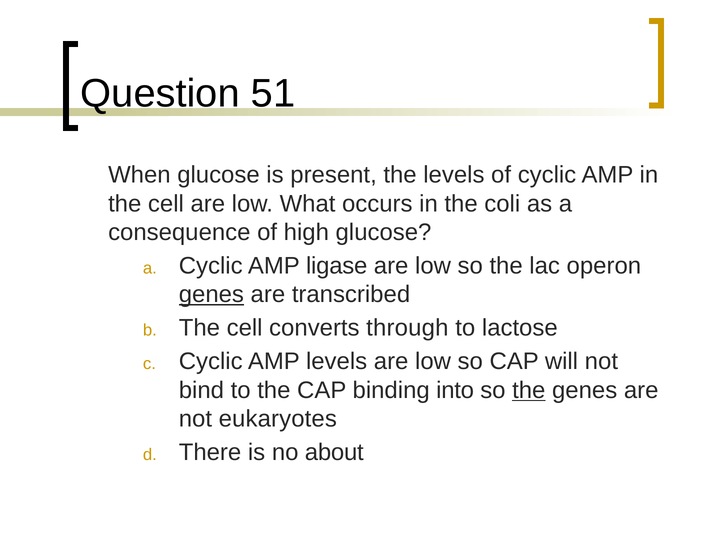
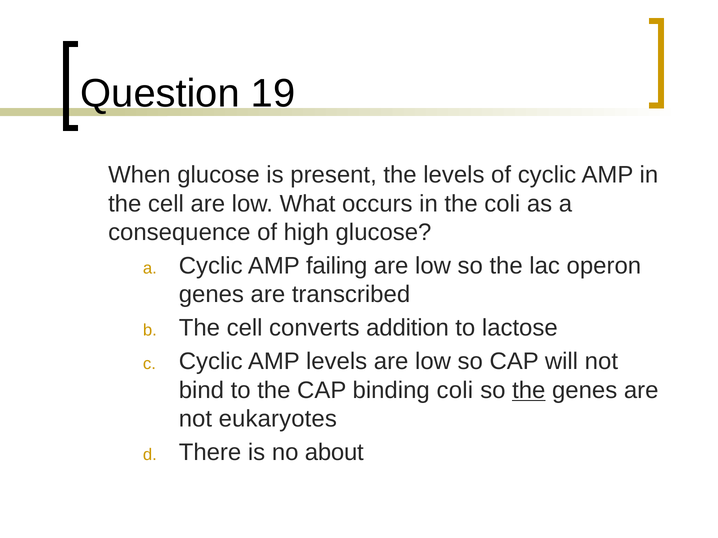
51: 51 -> 19 (273, 94)
ligase: ligase -> failing (337, 266)
genes underline: present -> none (211, 295)
through: through -> addition (408, 328)
binding into: into -> coli (455, 391)
